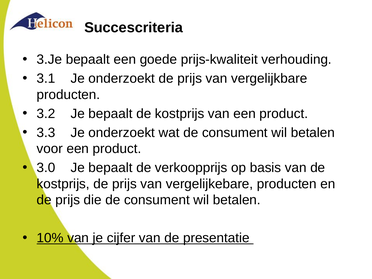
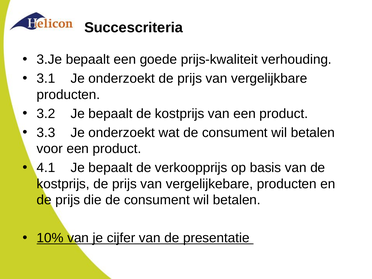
3.0: 3.0 -> 4.1 (46, 168)
